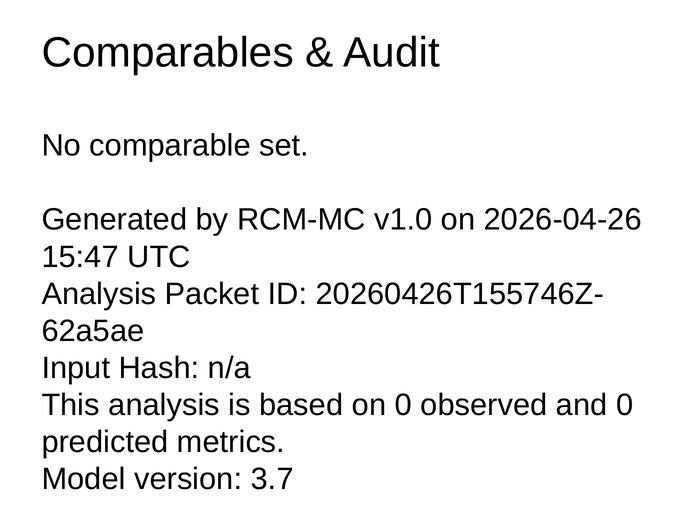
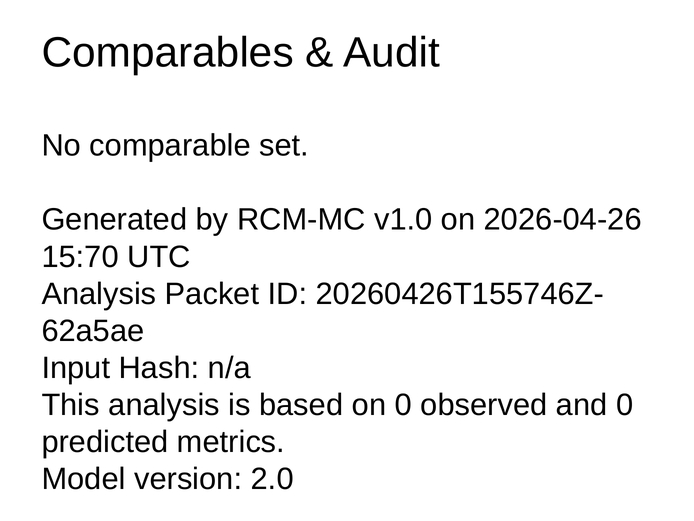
15:47: 15:47 -> 15:70 (80, 257)
3.7: 3.7 -> 2.0 (272, 479)
